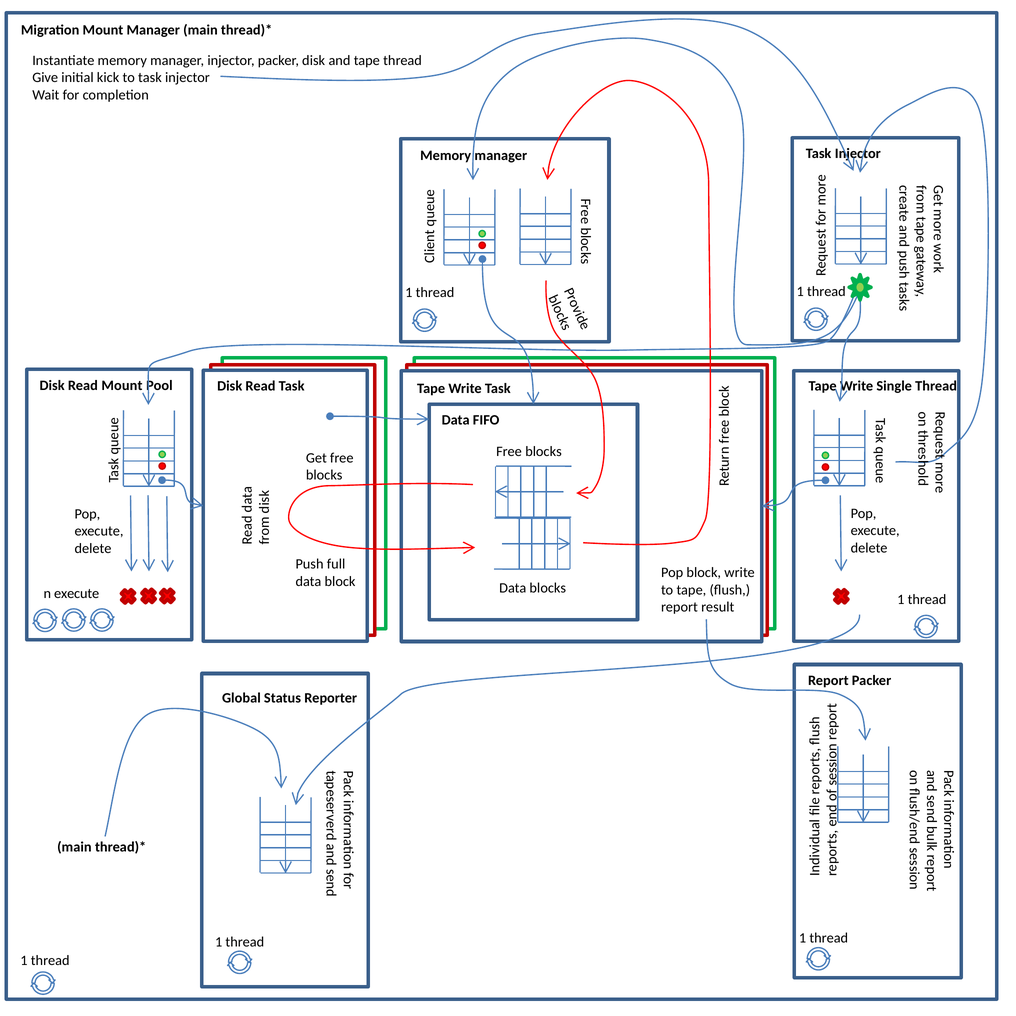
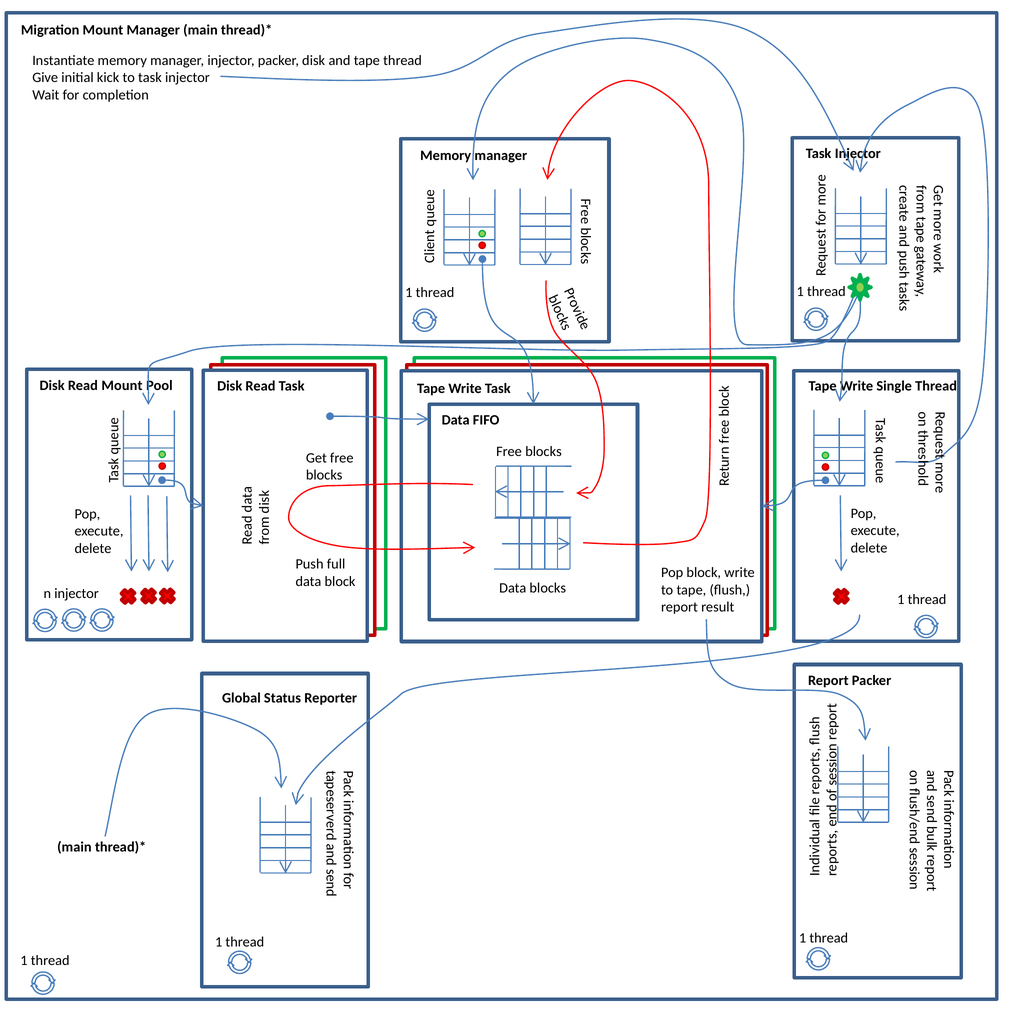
n execute: execute -> injector (77, 594)
